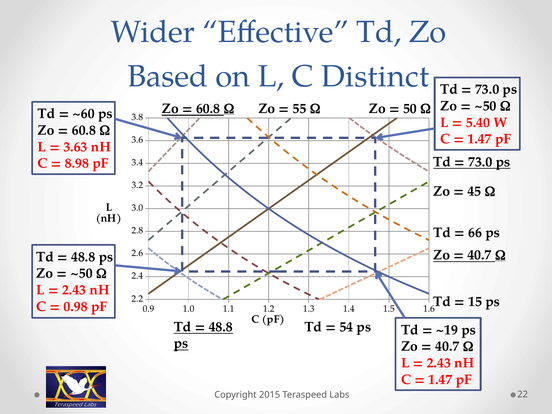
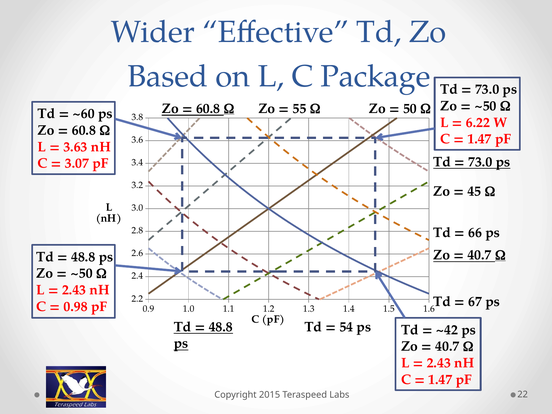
Distinct: Distinct -> Package (375, 77)
5.40: 5.40 -> 6.22 (478, 122)
8.98: 8.98 -> 3.07 (77, 163)
15: 15 -> 67 (475, 302)
~19: ~19 -> ~42 (447, 330)
